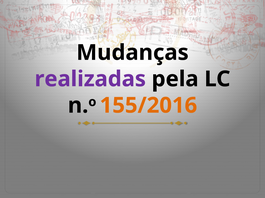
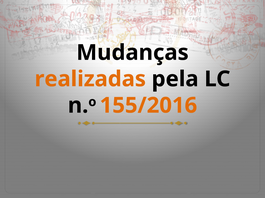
realizadas colour: purple -> orange (90, 79)
